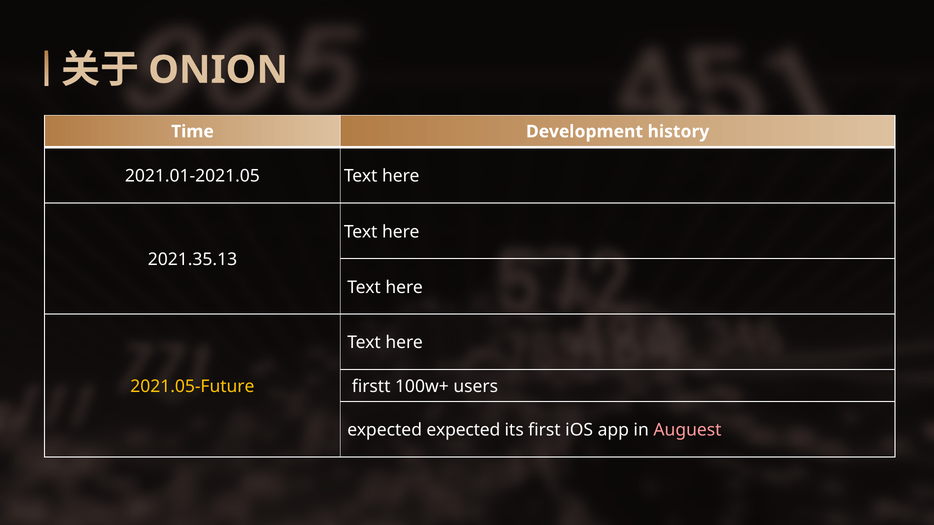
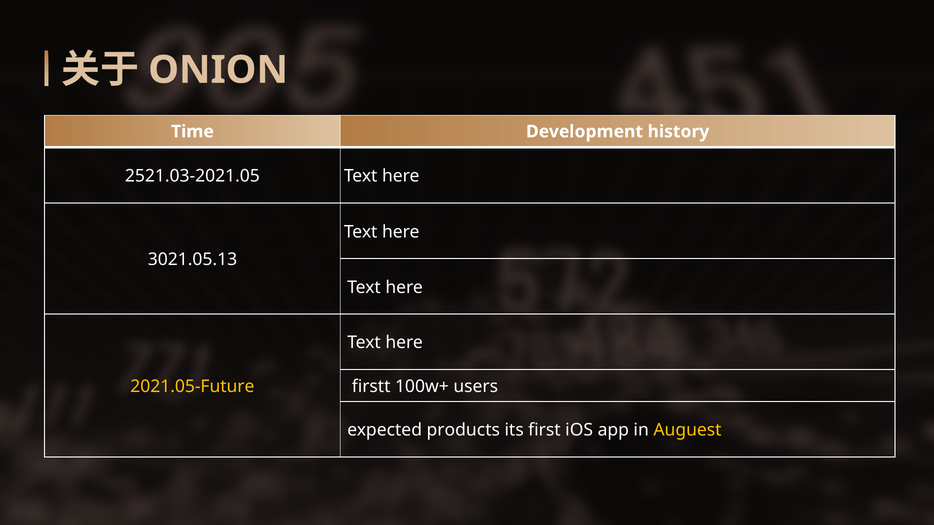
2021.01-2021.05: 2021.01-2021.05 -> 2521.03-2021.05 (192, 176)
2021.35.13: 2021.35.13 -> 3021.05.13 (192, 260)
expected expected: expected -> products (463, 430)
Auguest colour: pink -> yellow (687, 430)
